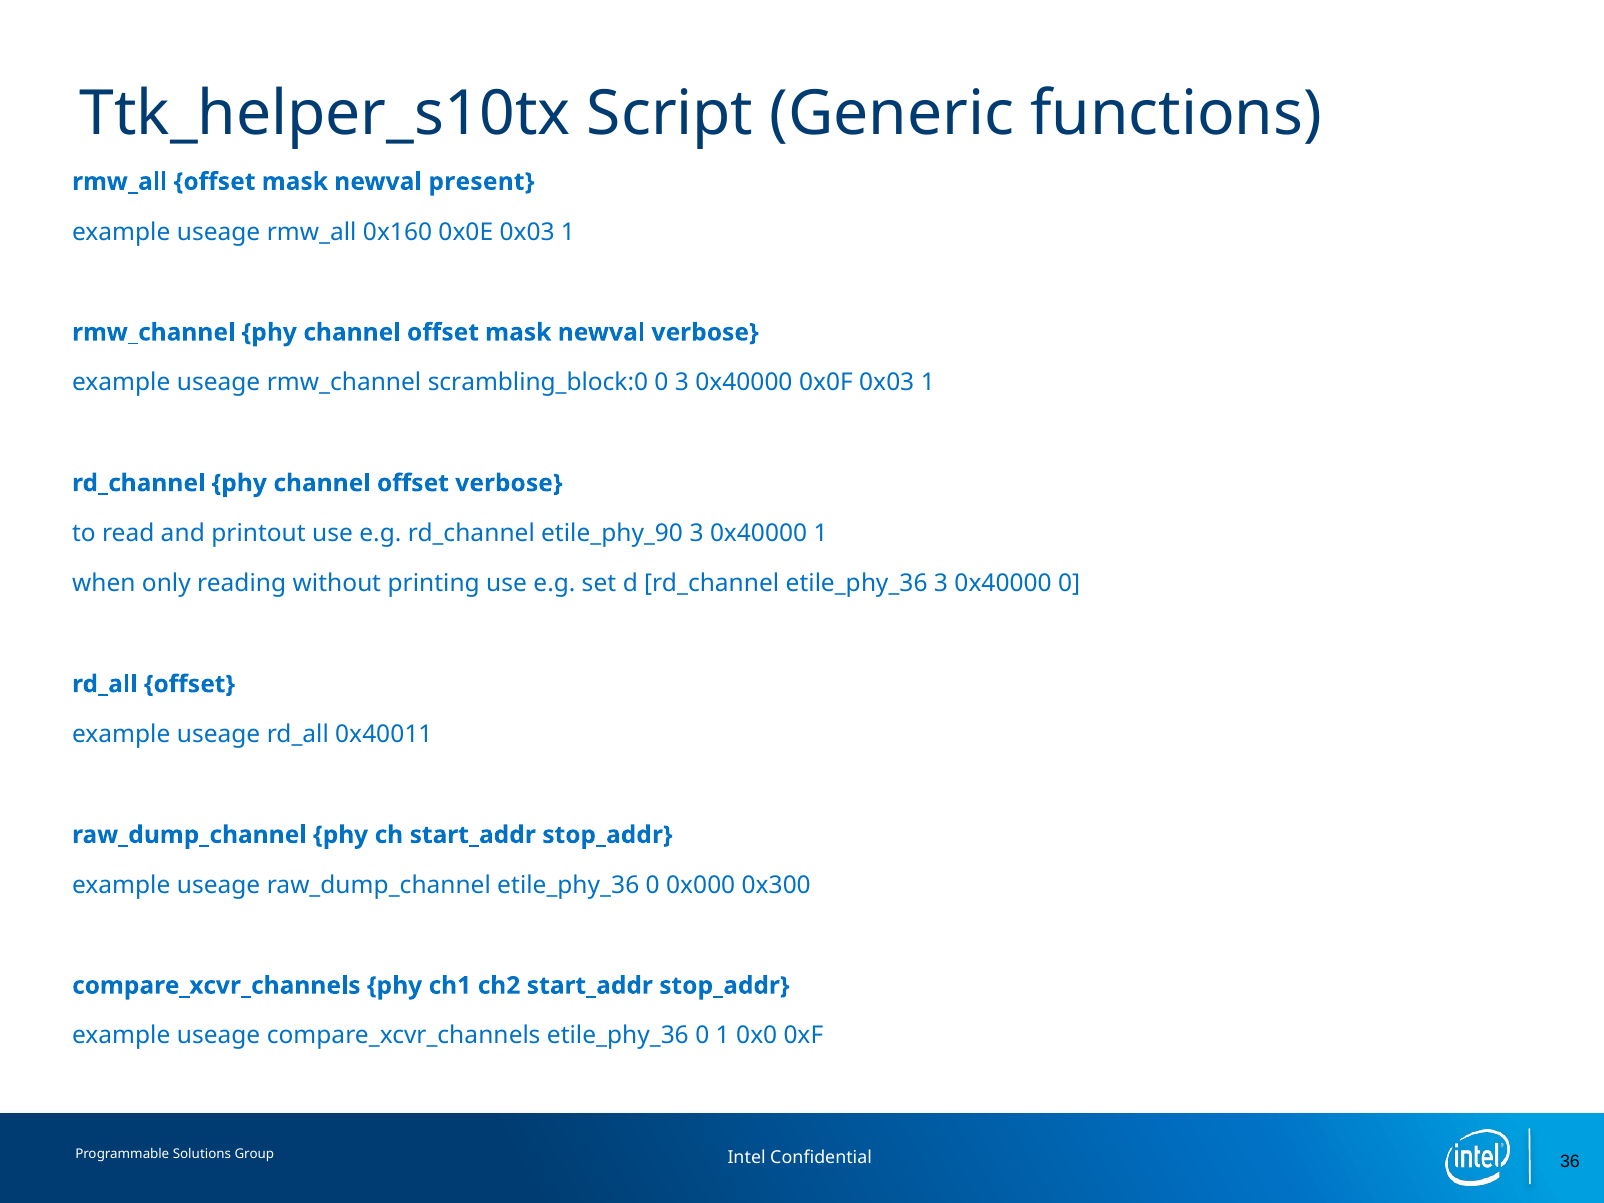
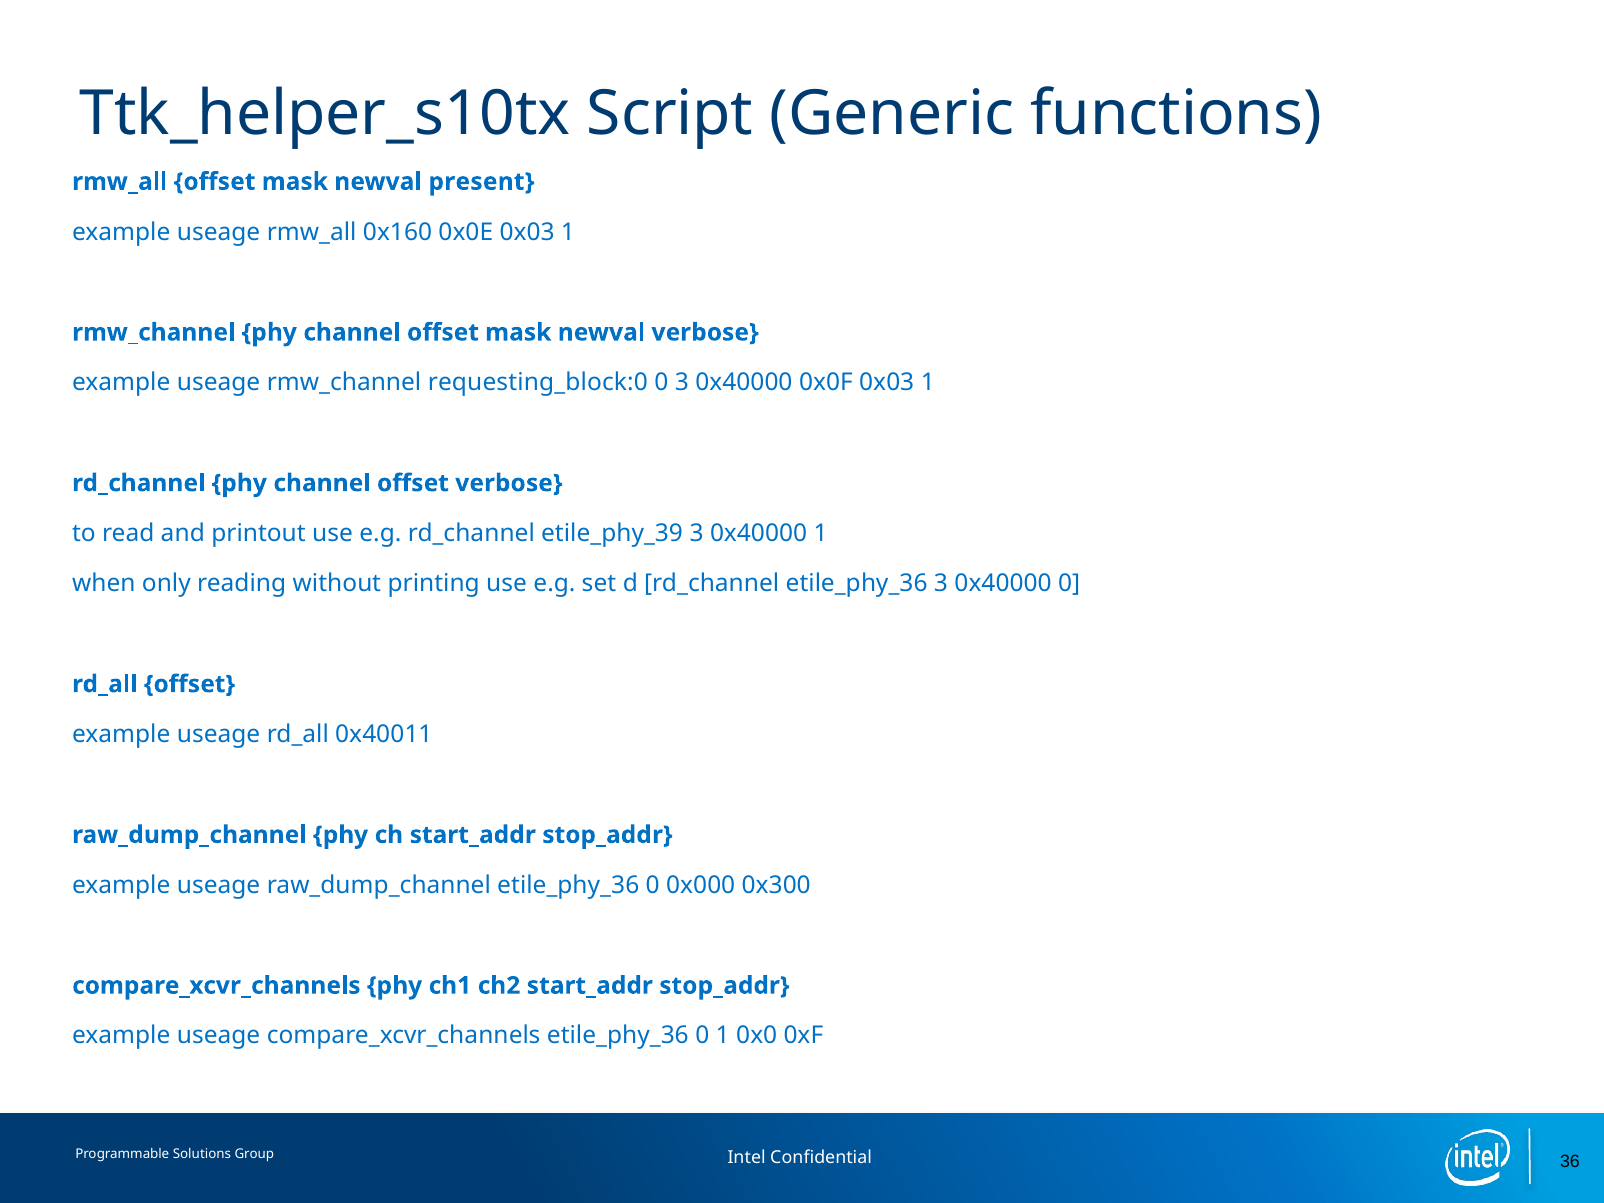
scrambling_block:0: scrambling_block:0 -> requesting_block:0 (538, 383)
etile_phy_90: etile_phy_90 -> etile_phy_39 (612, 533)
